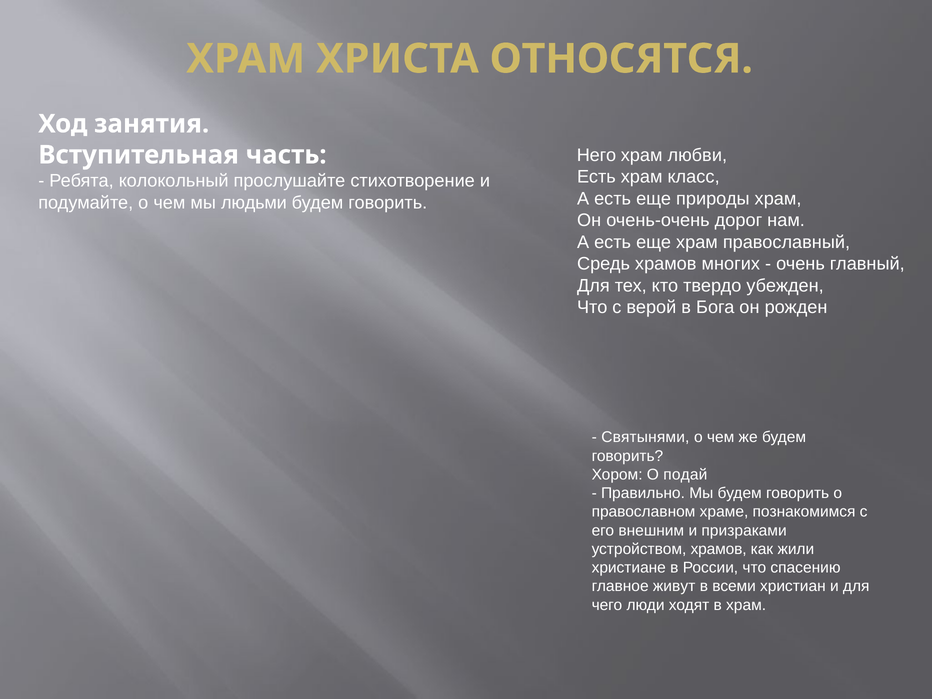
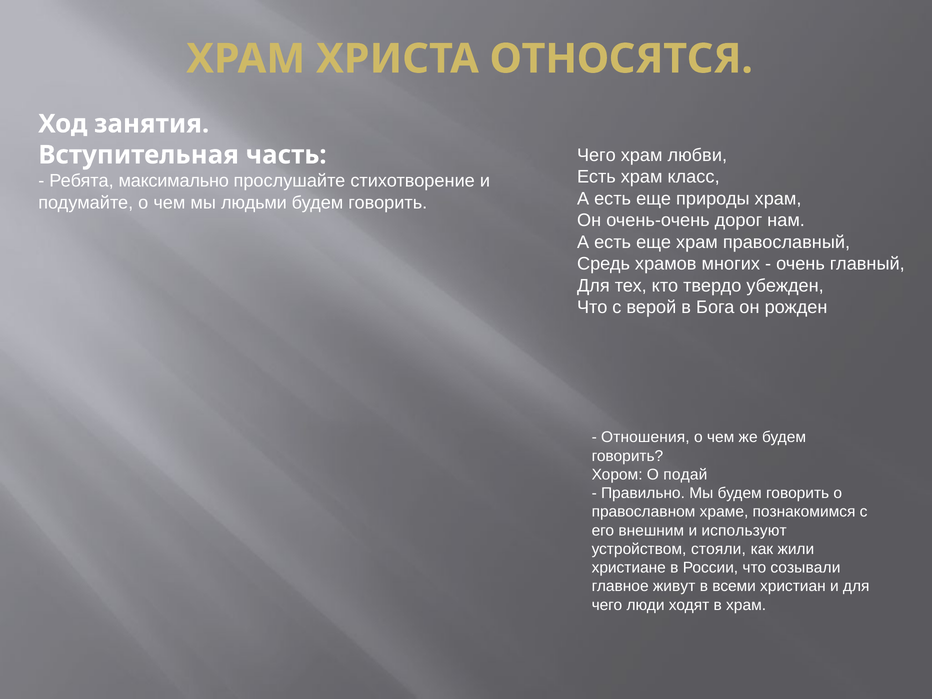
Него: Него -> Чего (596, 155)
колокольный: колокольный -> максимально (174, 181)
Святынями: Святынями -> Отношения (645, 437)
призраками: призраками -> используют (744, 530)
устройством храмов: храмов -> стояли (718, 549)
спасению: спасению -> созывали (805, 568)
